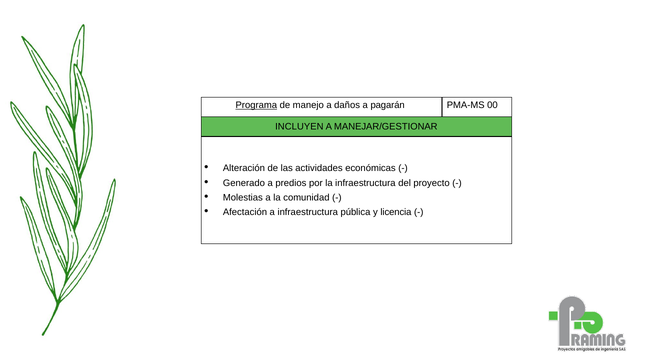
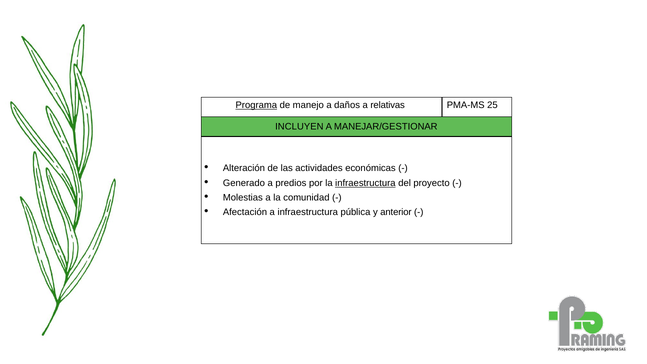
pagarán: pagarán -> relativas (388, 105)
00: 00 -> 25 (492, 105)
infraestructura underline: none -> present (365, 183)
licencia: licencia -> anterior (396, 212)
